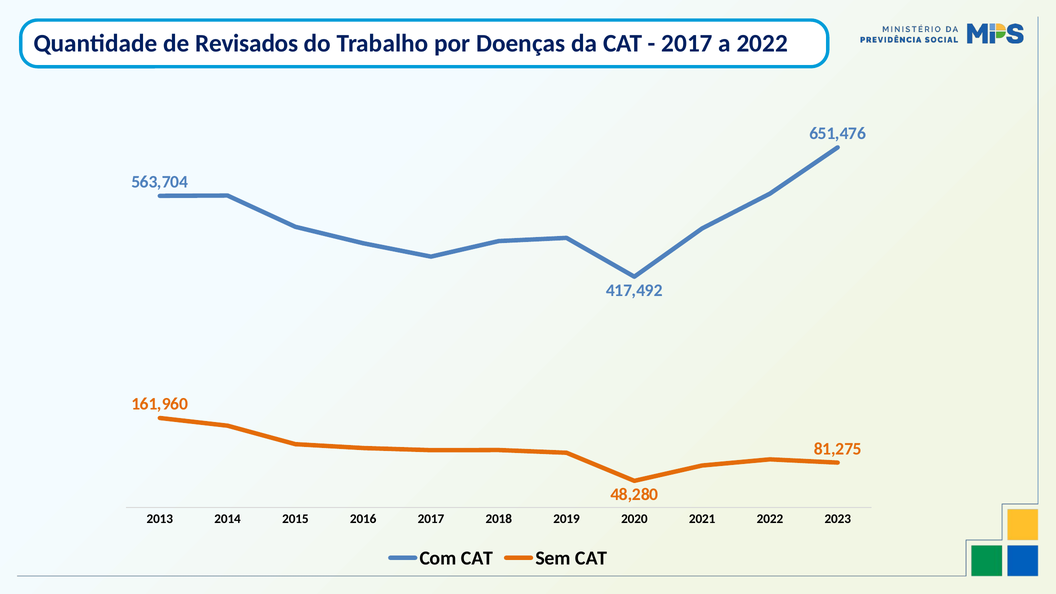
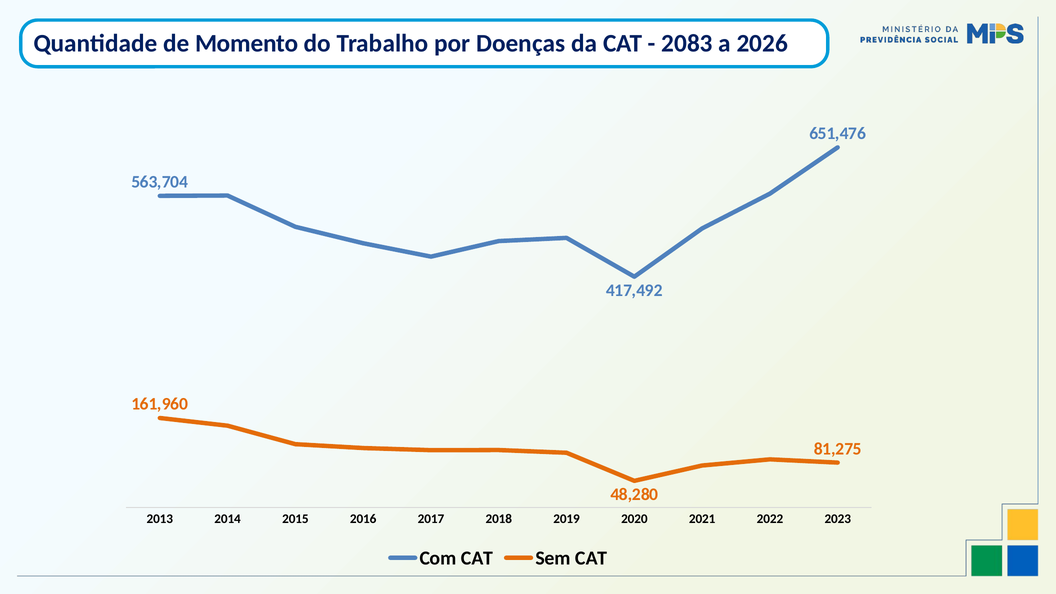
Revisados: Revisados -> Momento (247, 43)
2017: 2017 -> 2083 (687, 43)
a 2022: 2022 -> 2026 (762, 43)
